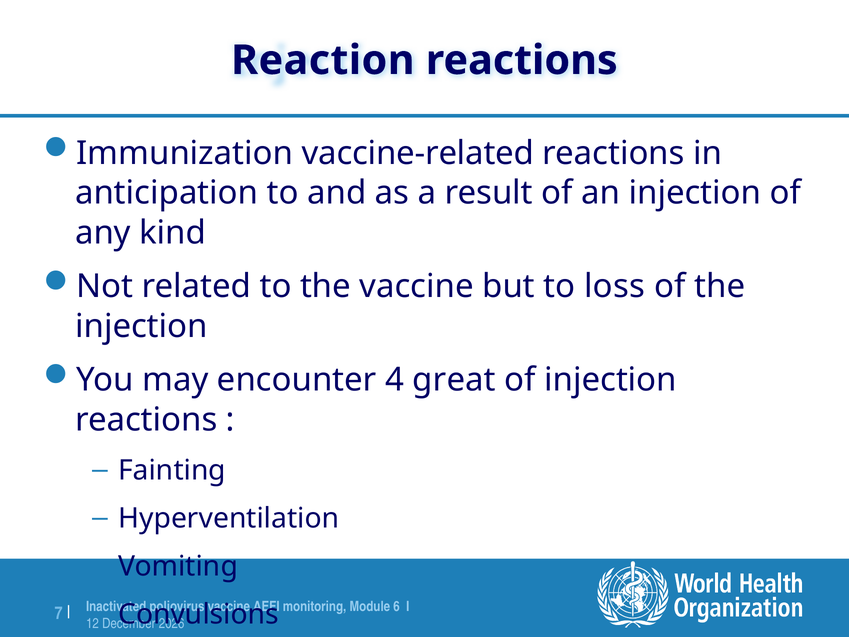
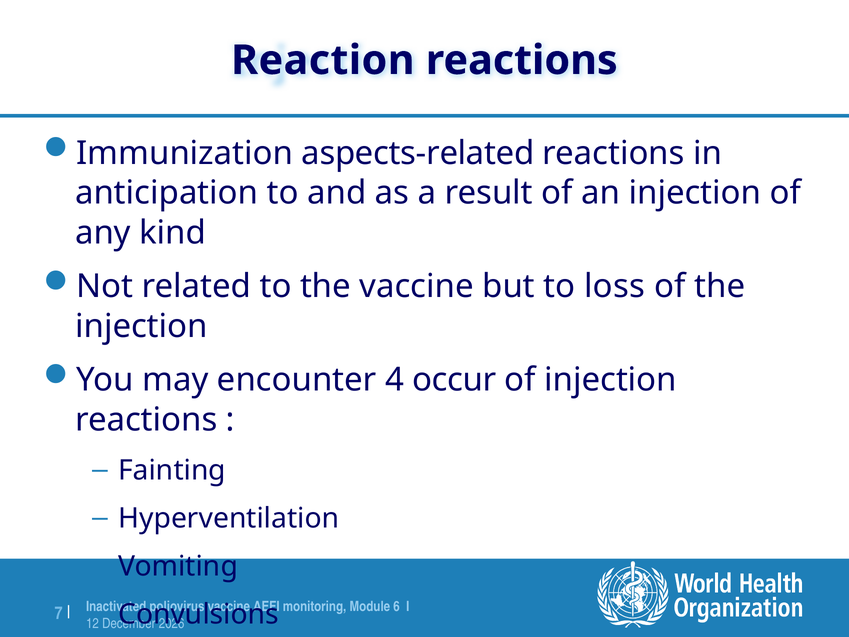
vaccine-related: vaccine-related -> aspects-related (418, 153)
great: great -> occur (454, 380)
